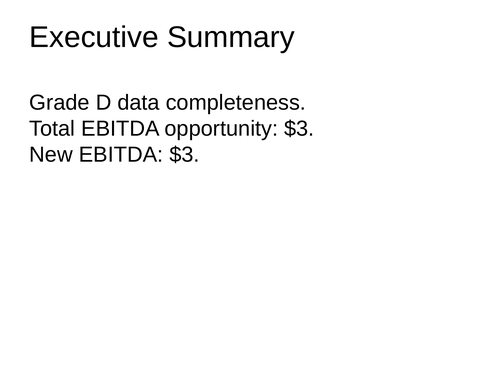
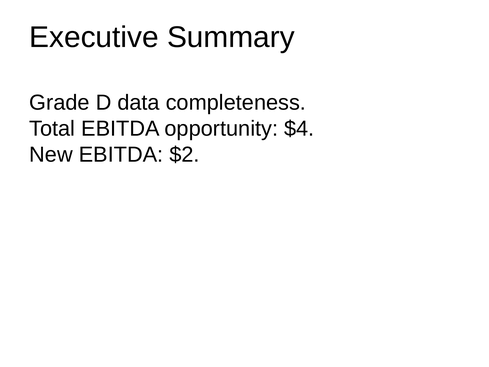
opportunity $3: $3 -> $4 (299, 129)
EBITDA $3: $3 -> $2 (184, 155)
